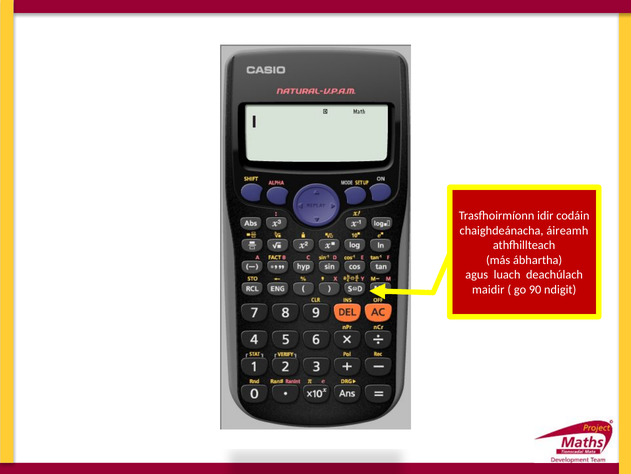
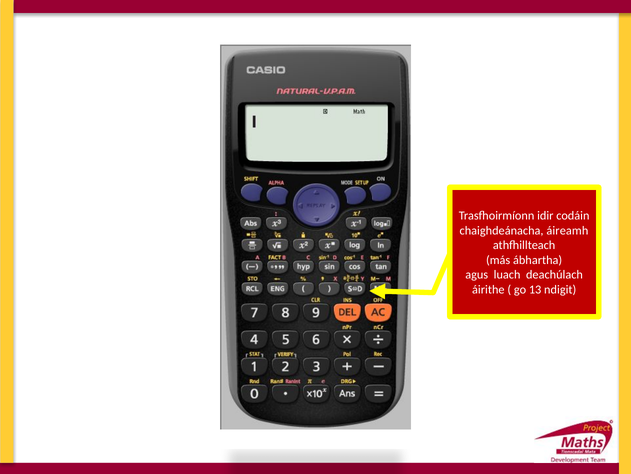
maidir: maidir -> áirithe (488, 289)
90: 90 -> 13 (535, 289)
